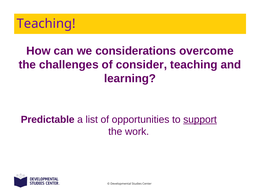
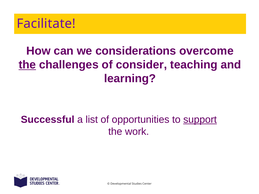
Teaching: Teaching -> Facilitate (46, 24)
the underline: none -> present (27, 65)
Predictable: Predictable -> Successful (48, 120)
